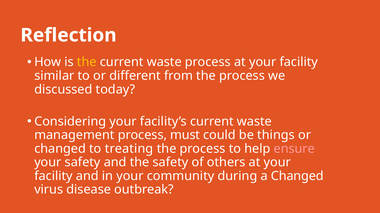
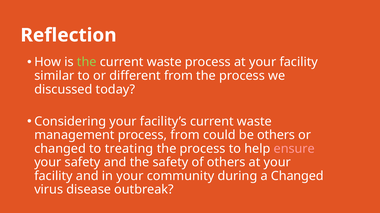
the colour: yellow -> light green (87, 62)
process must: must -> from (185, 135)
be things: things -> others (276, 135)
